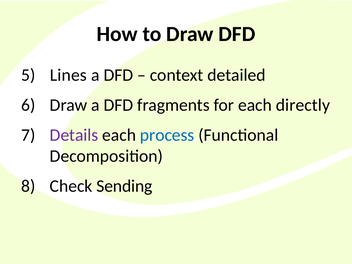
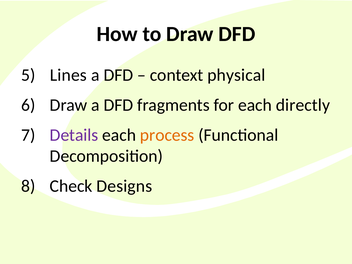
detailed: detailed -> physical (236, 75)
process colour: blue -> orange (167, 135)
Sending: Sending -> Designs (124, 186)
